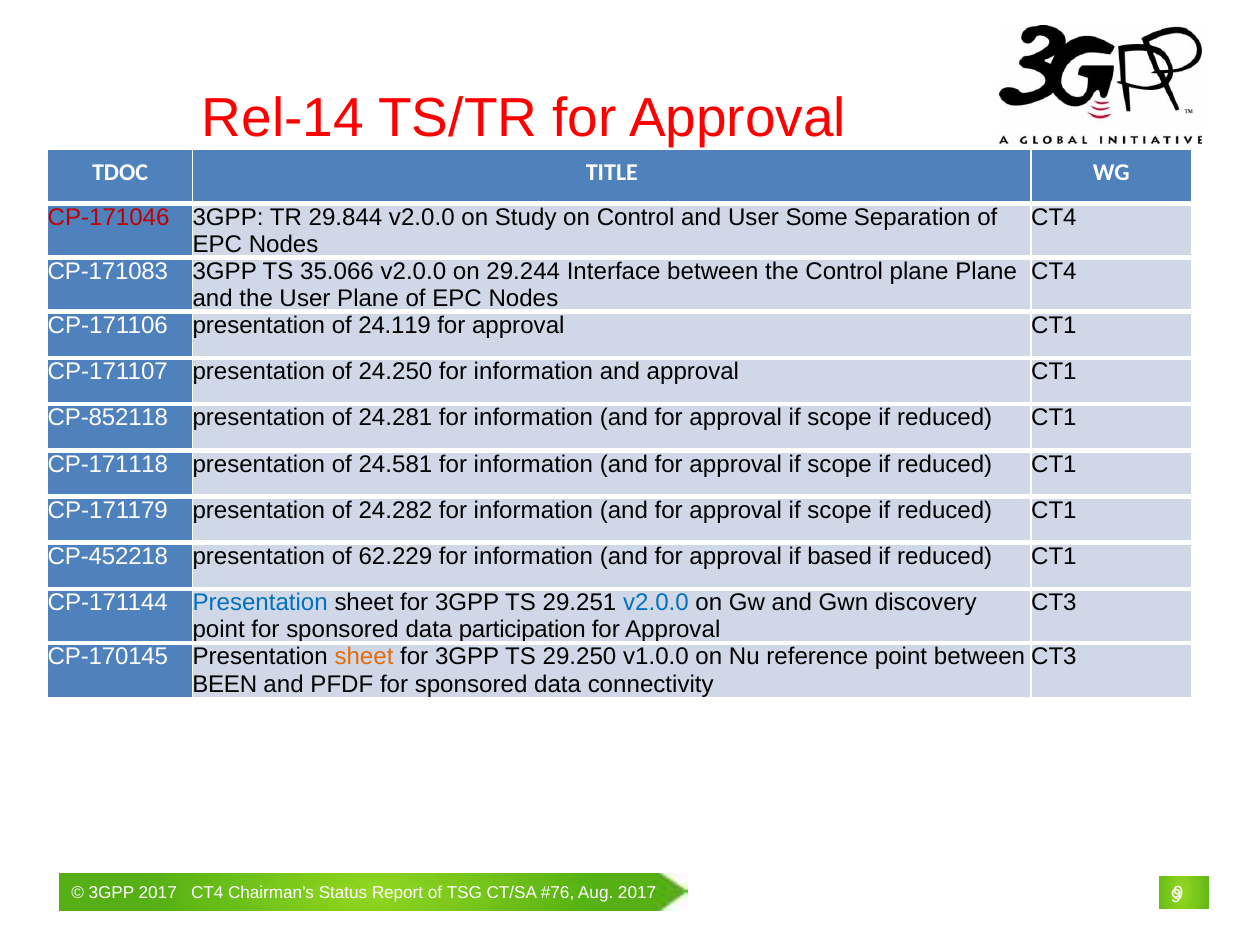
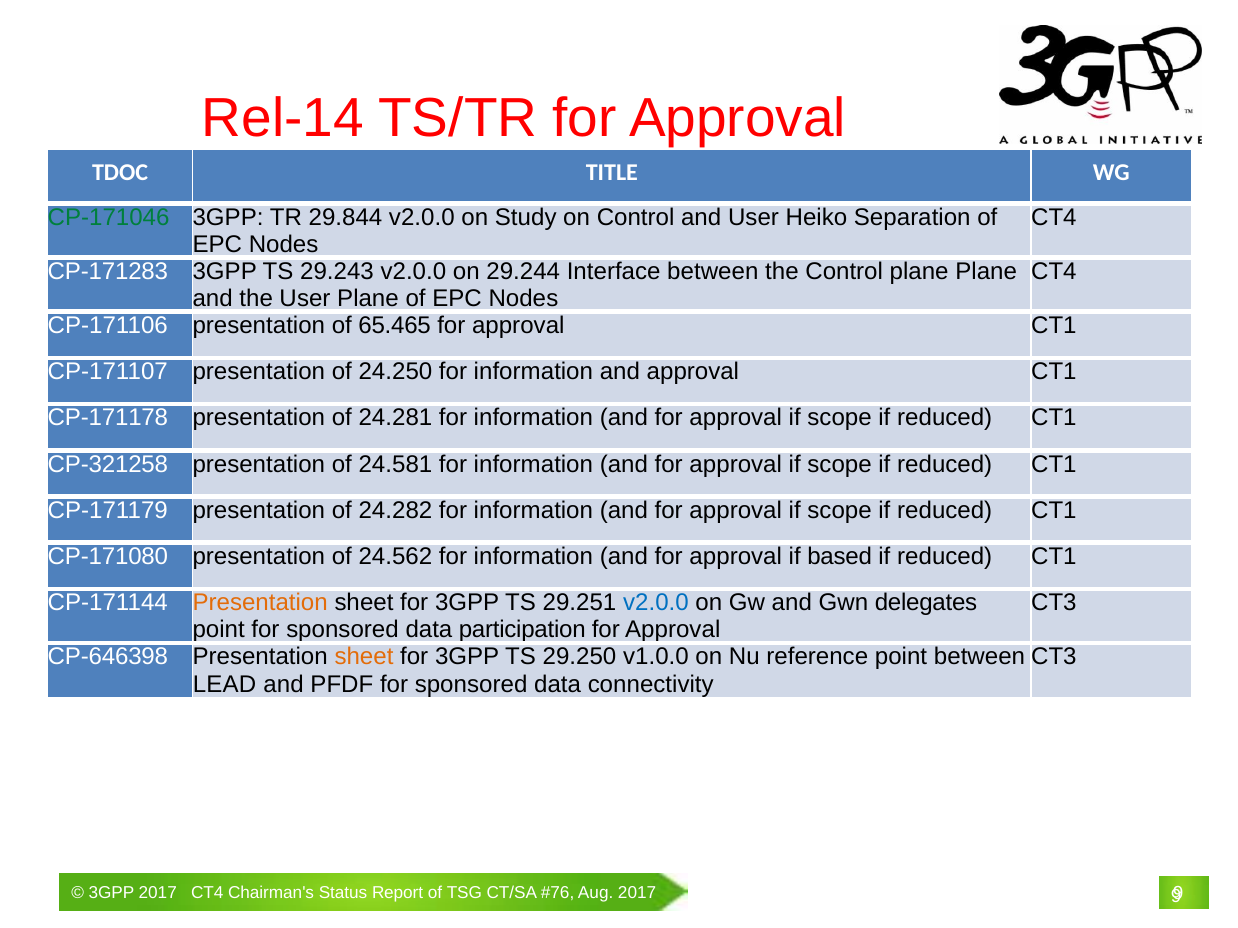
CP-171046 colour: red -> green (109, 217)
Some: Some -> Heiko (816, 217)
CP-171083: CP-171083 -> CP-171283 (108, 272)
35.066: 35.066 -> 29.243 (337, 272)
24.119: 24.119 -> 65.465 (395, 326)
CP-852118: CP-852118 -> CP-171178 (108, 418)
CP-171118: CP-171118 -> CP-321258 (108, 464)
CP-452218: CP-452218 -> CP-171080 (108, 557)
62.229: 62.229 -> 24.562 (395, 557)
Presentation colour: blue -> orange (260, 603)
discovery: discovery -> delegates (926, 603)
CP-170145: CP-170145 -> CP-646398 (108, 657)
BEEN: BEEN -> LEAD (225, 684)
